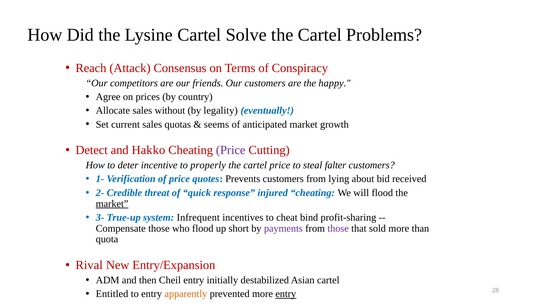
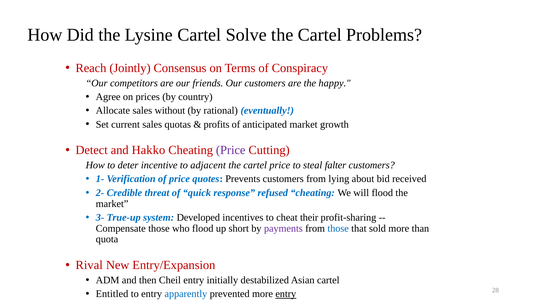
Attack: Attack -> Jointly (130, 68)
legality: legality -> rational (221, 110)
seems: seems -> profits (217, 124)
properly: properly -> adjacent (208, 165)
injured: injured -> refused (273, 193)
market underline: present -> none (112, 203)
Infrequent: Infrequent -> Developed (198, 217)
bind: bind -> their (309, 217)
those colour: purple -> blue (338, 228)
apparently colour: orange -> blue (186, 294)
